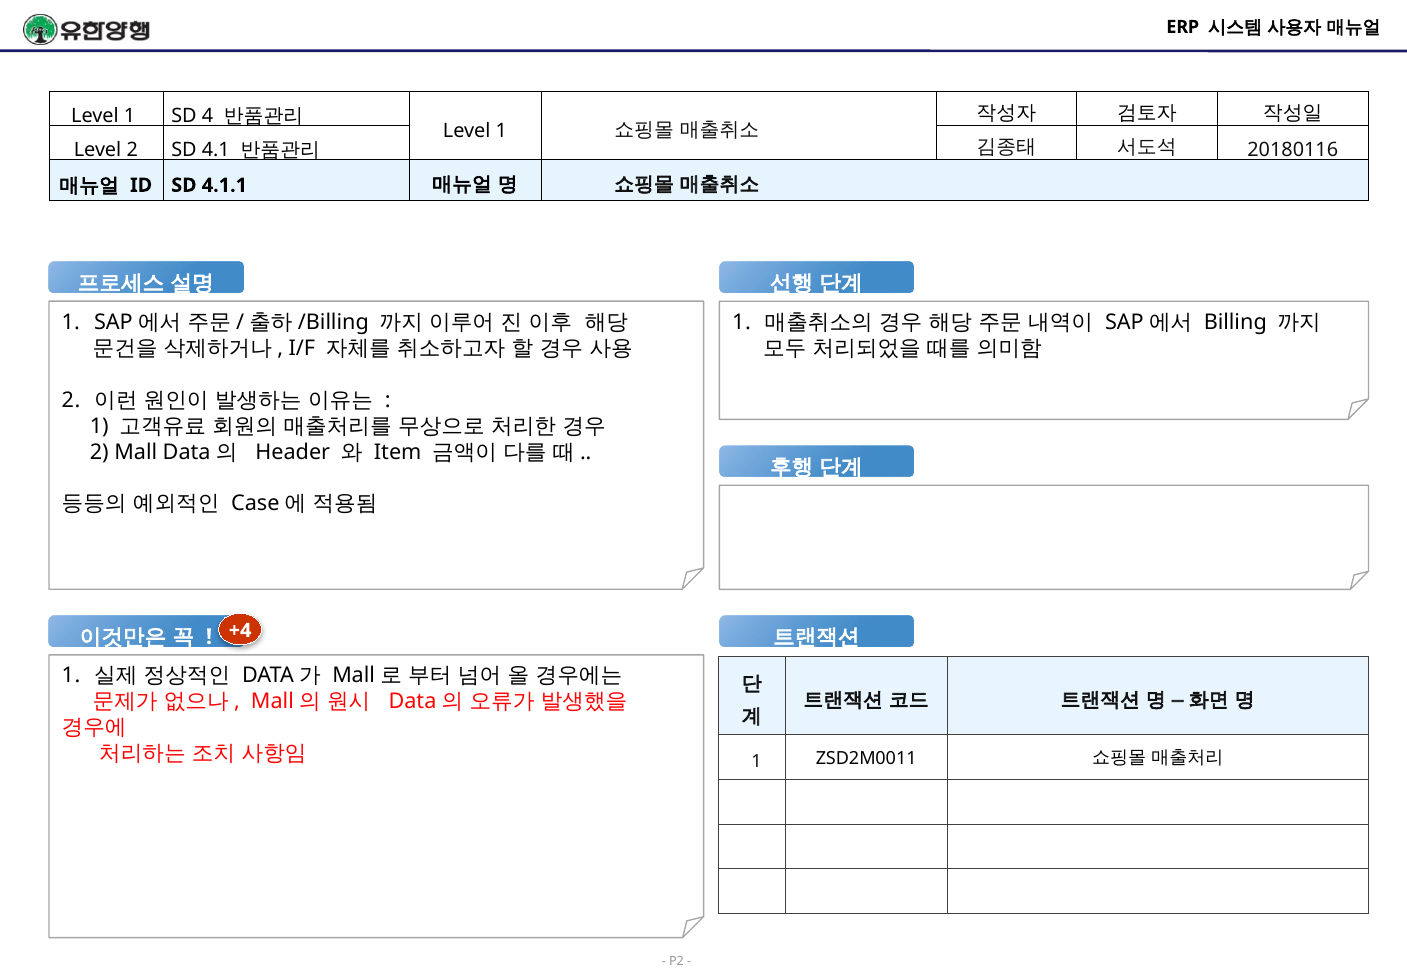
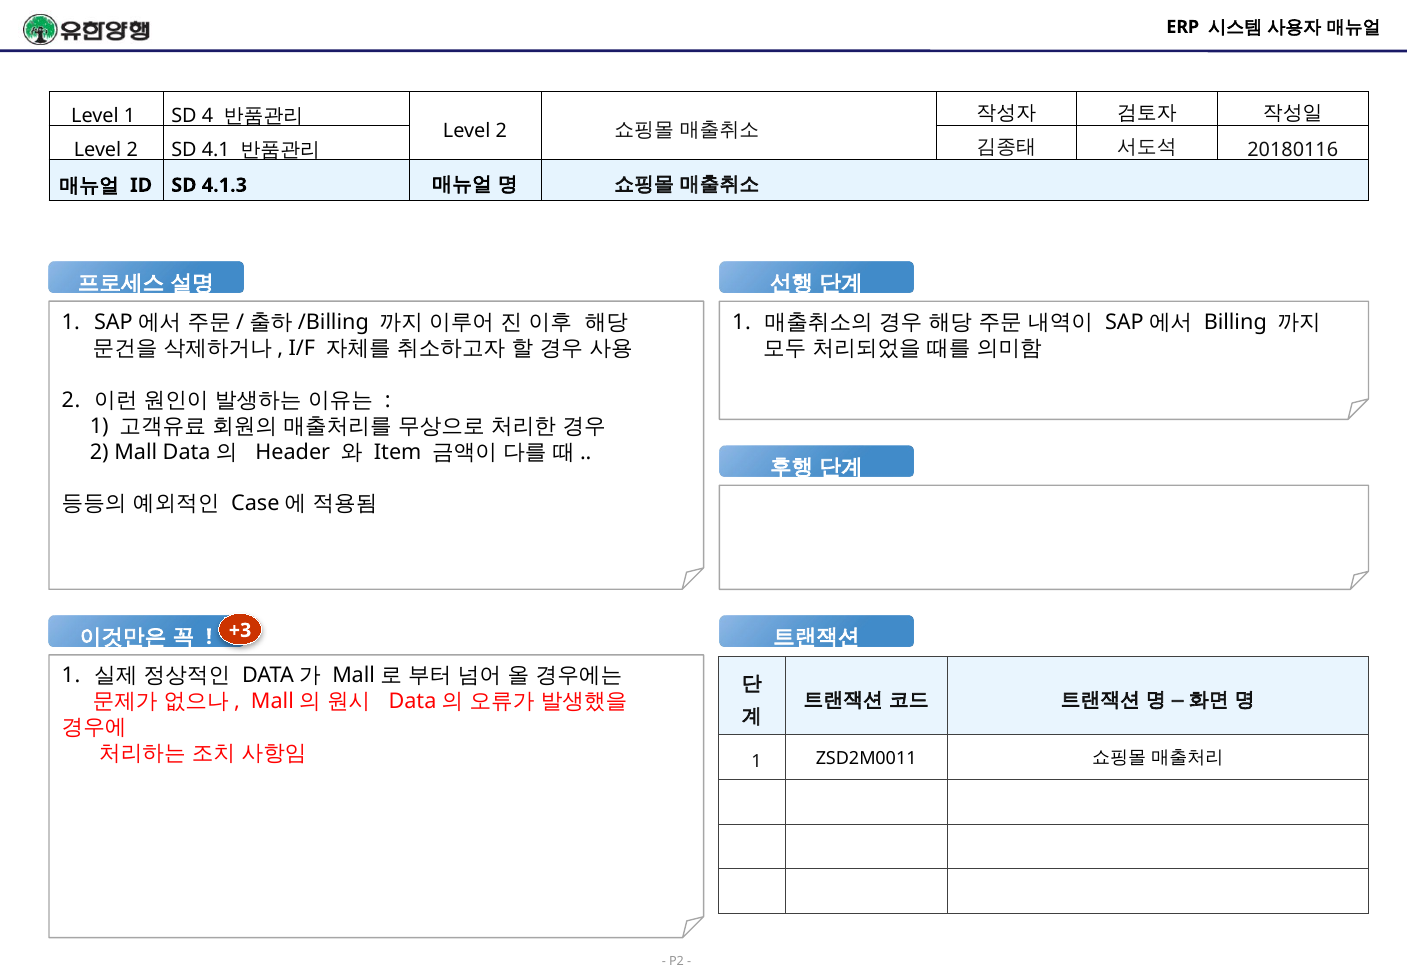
1: 1 -> 2 (501, 131)
4.1.1: 4.1.1 -> 4.1.3 (224, 185)
+4: +4 -> +3 (240, 631)
